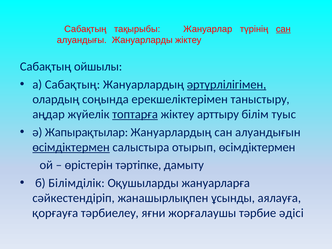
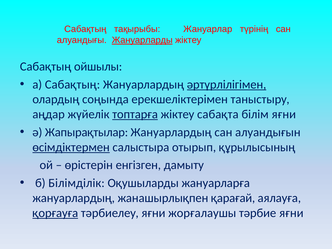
сан underline: present -> none (283, 29)
Жануарларды underline: none -> present (142, 40)
арттыру: арттыру -> сабақта (218, 114)
білім туыс: туыс -> яғни (284, 114)
отырып өсімдіктермен: өсімдіктермен -> құрылысының (257, 147)
тәртіпке: тәртіпке -> енгізген (138, 165)
сәйкестендіріп: сәйкестендіріп -> жануарлардың (74, 198)
ұсынды: ұсынды -> қарағай (233, 198)
қорғауға underline: none -> present (55, 213)
тәрбие әдісі: әдісі -> яғни (291, 213)
